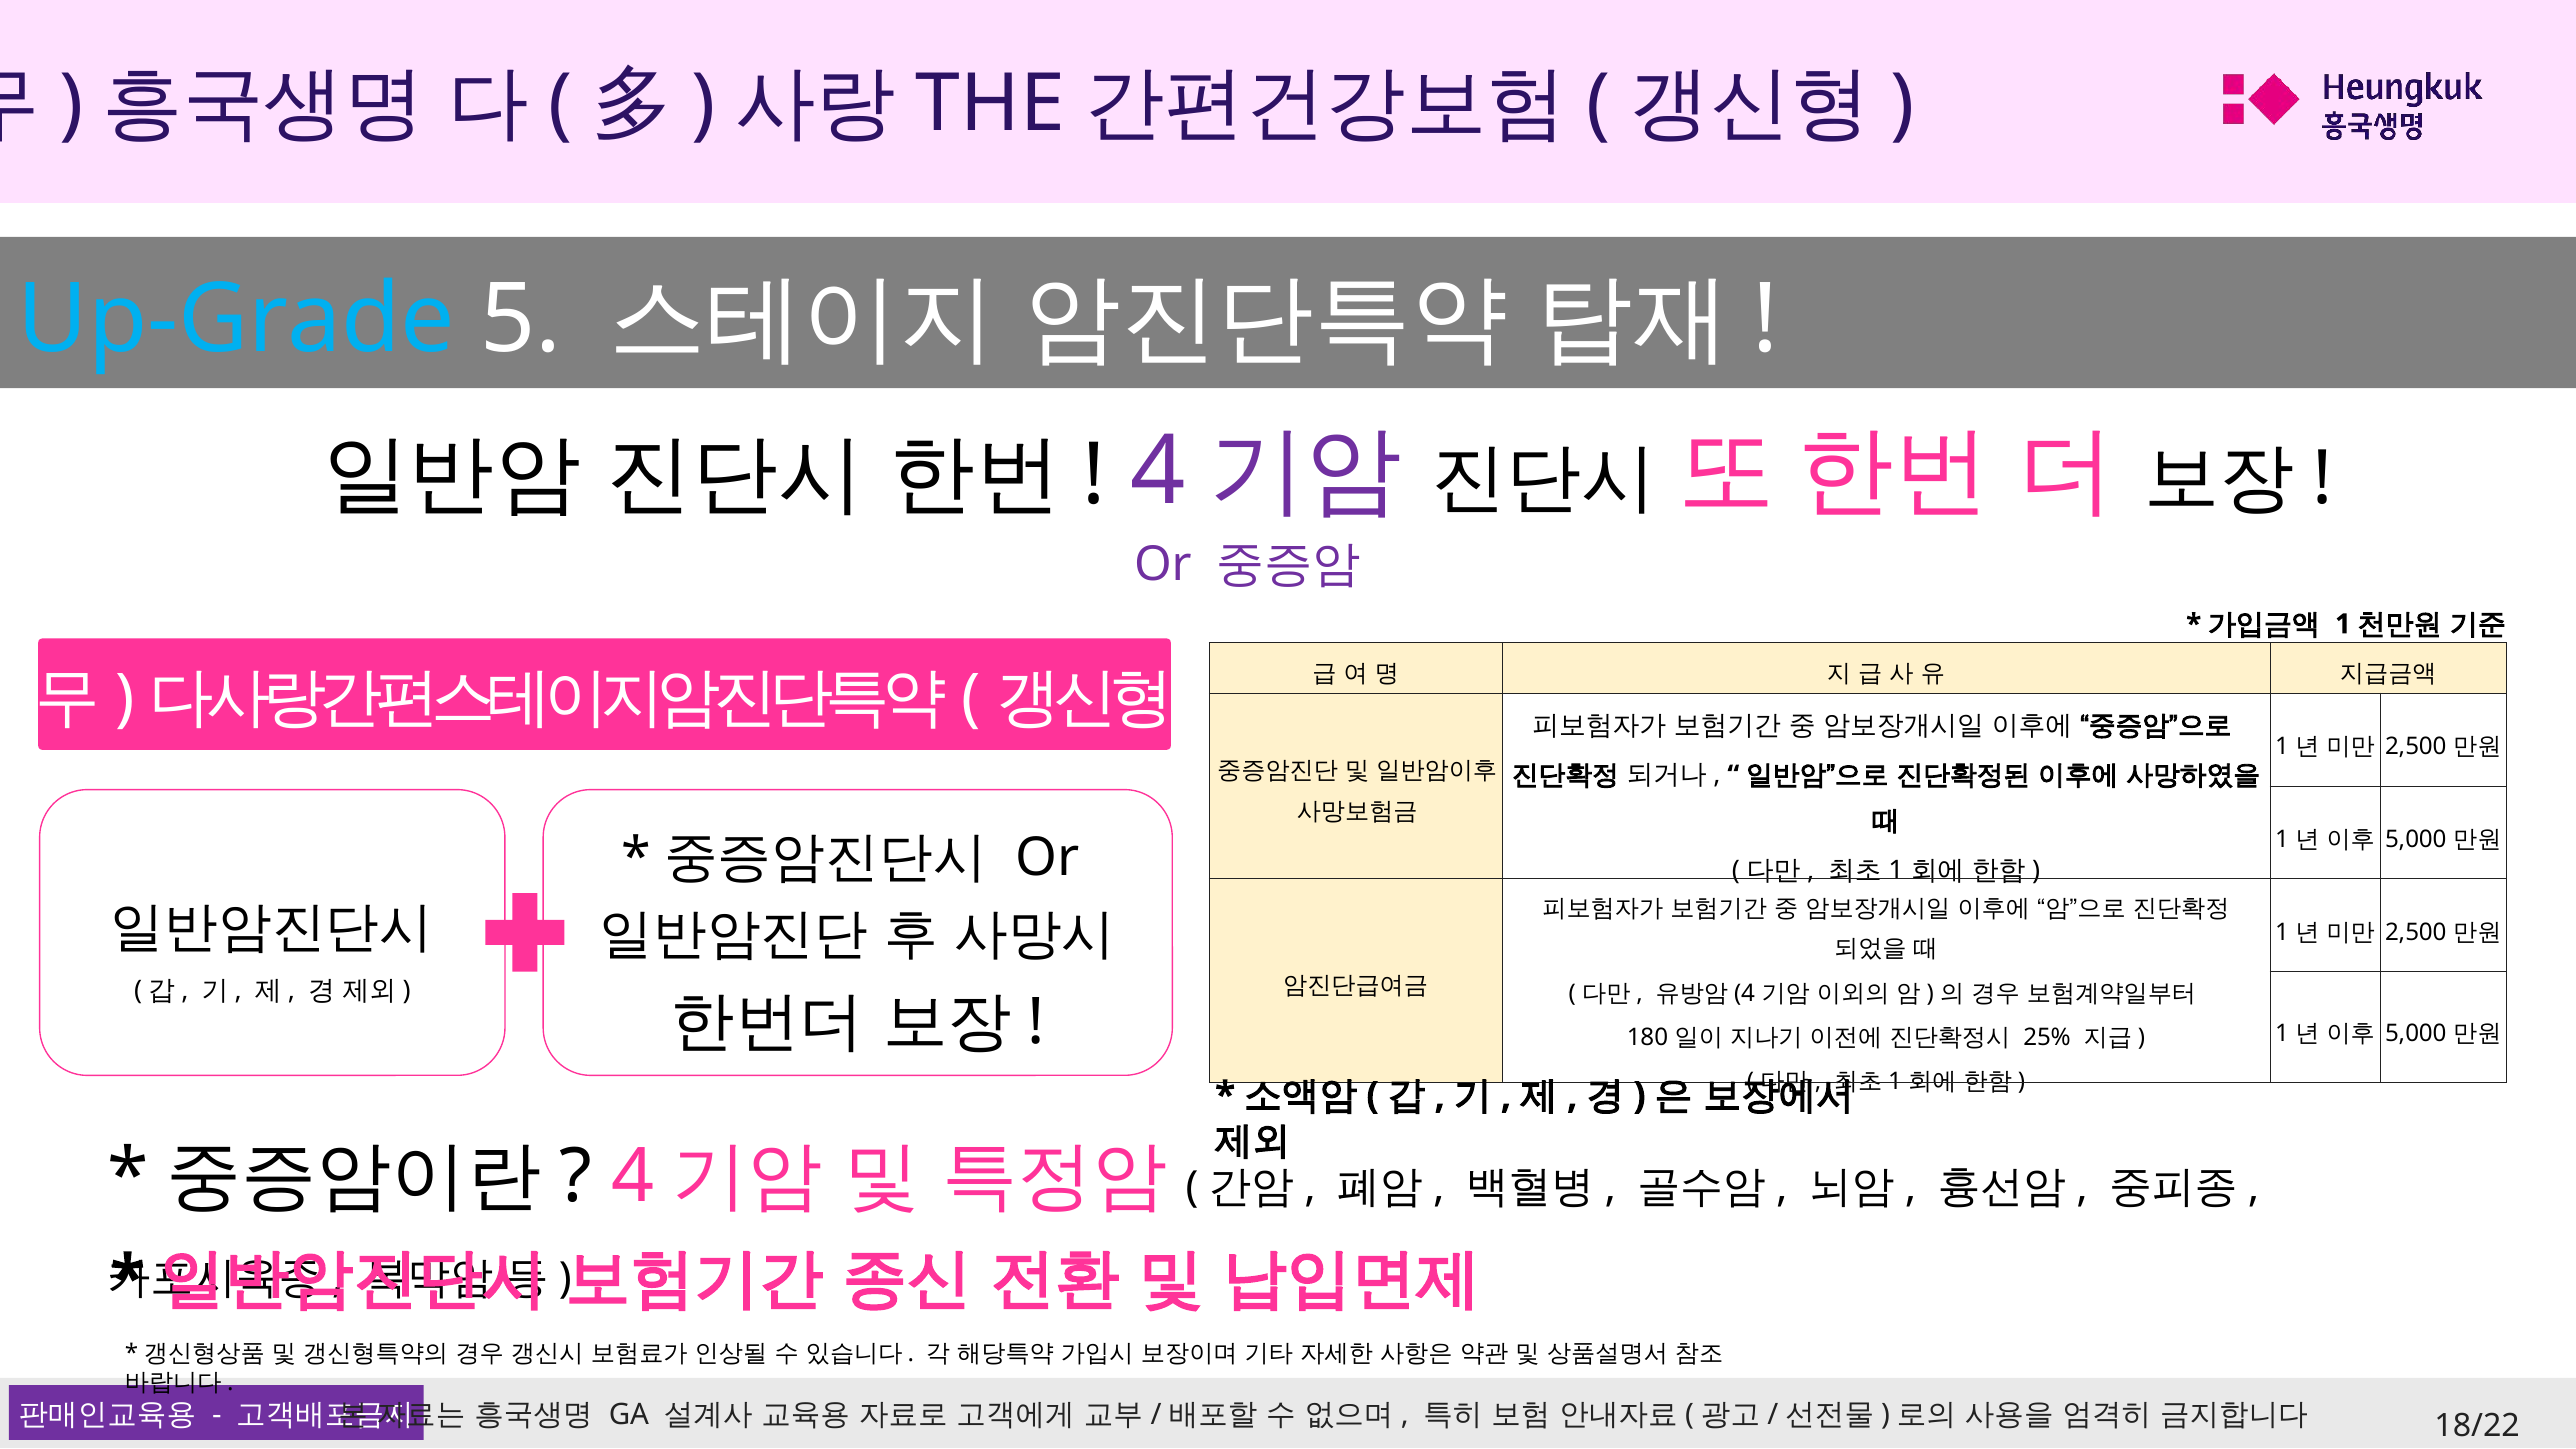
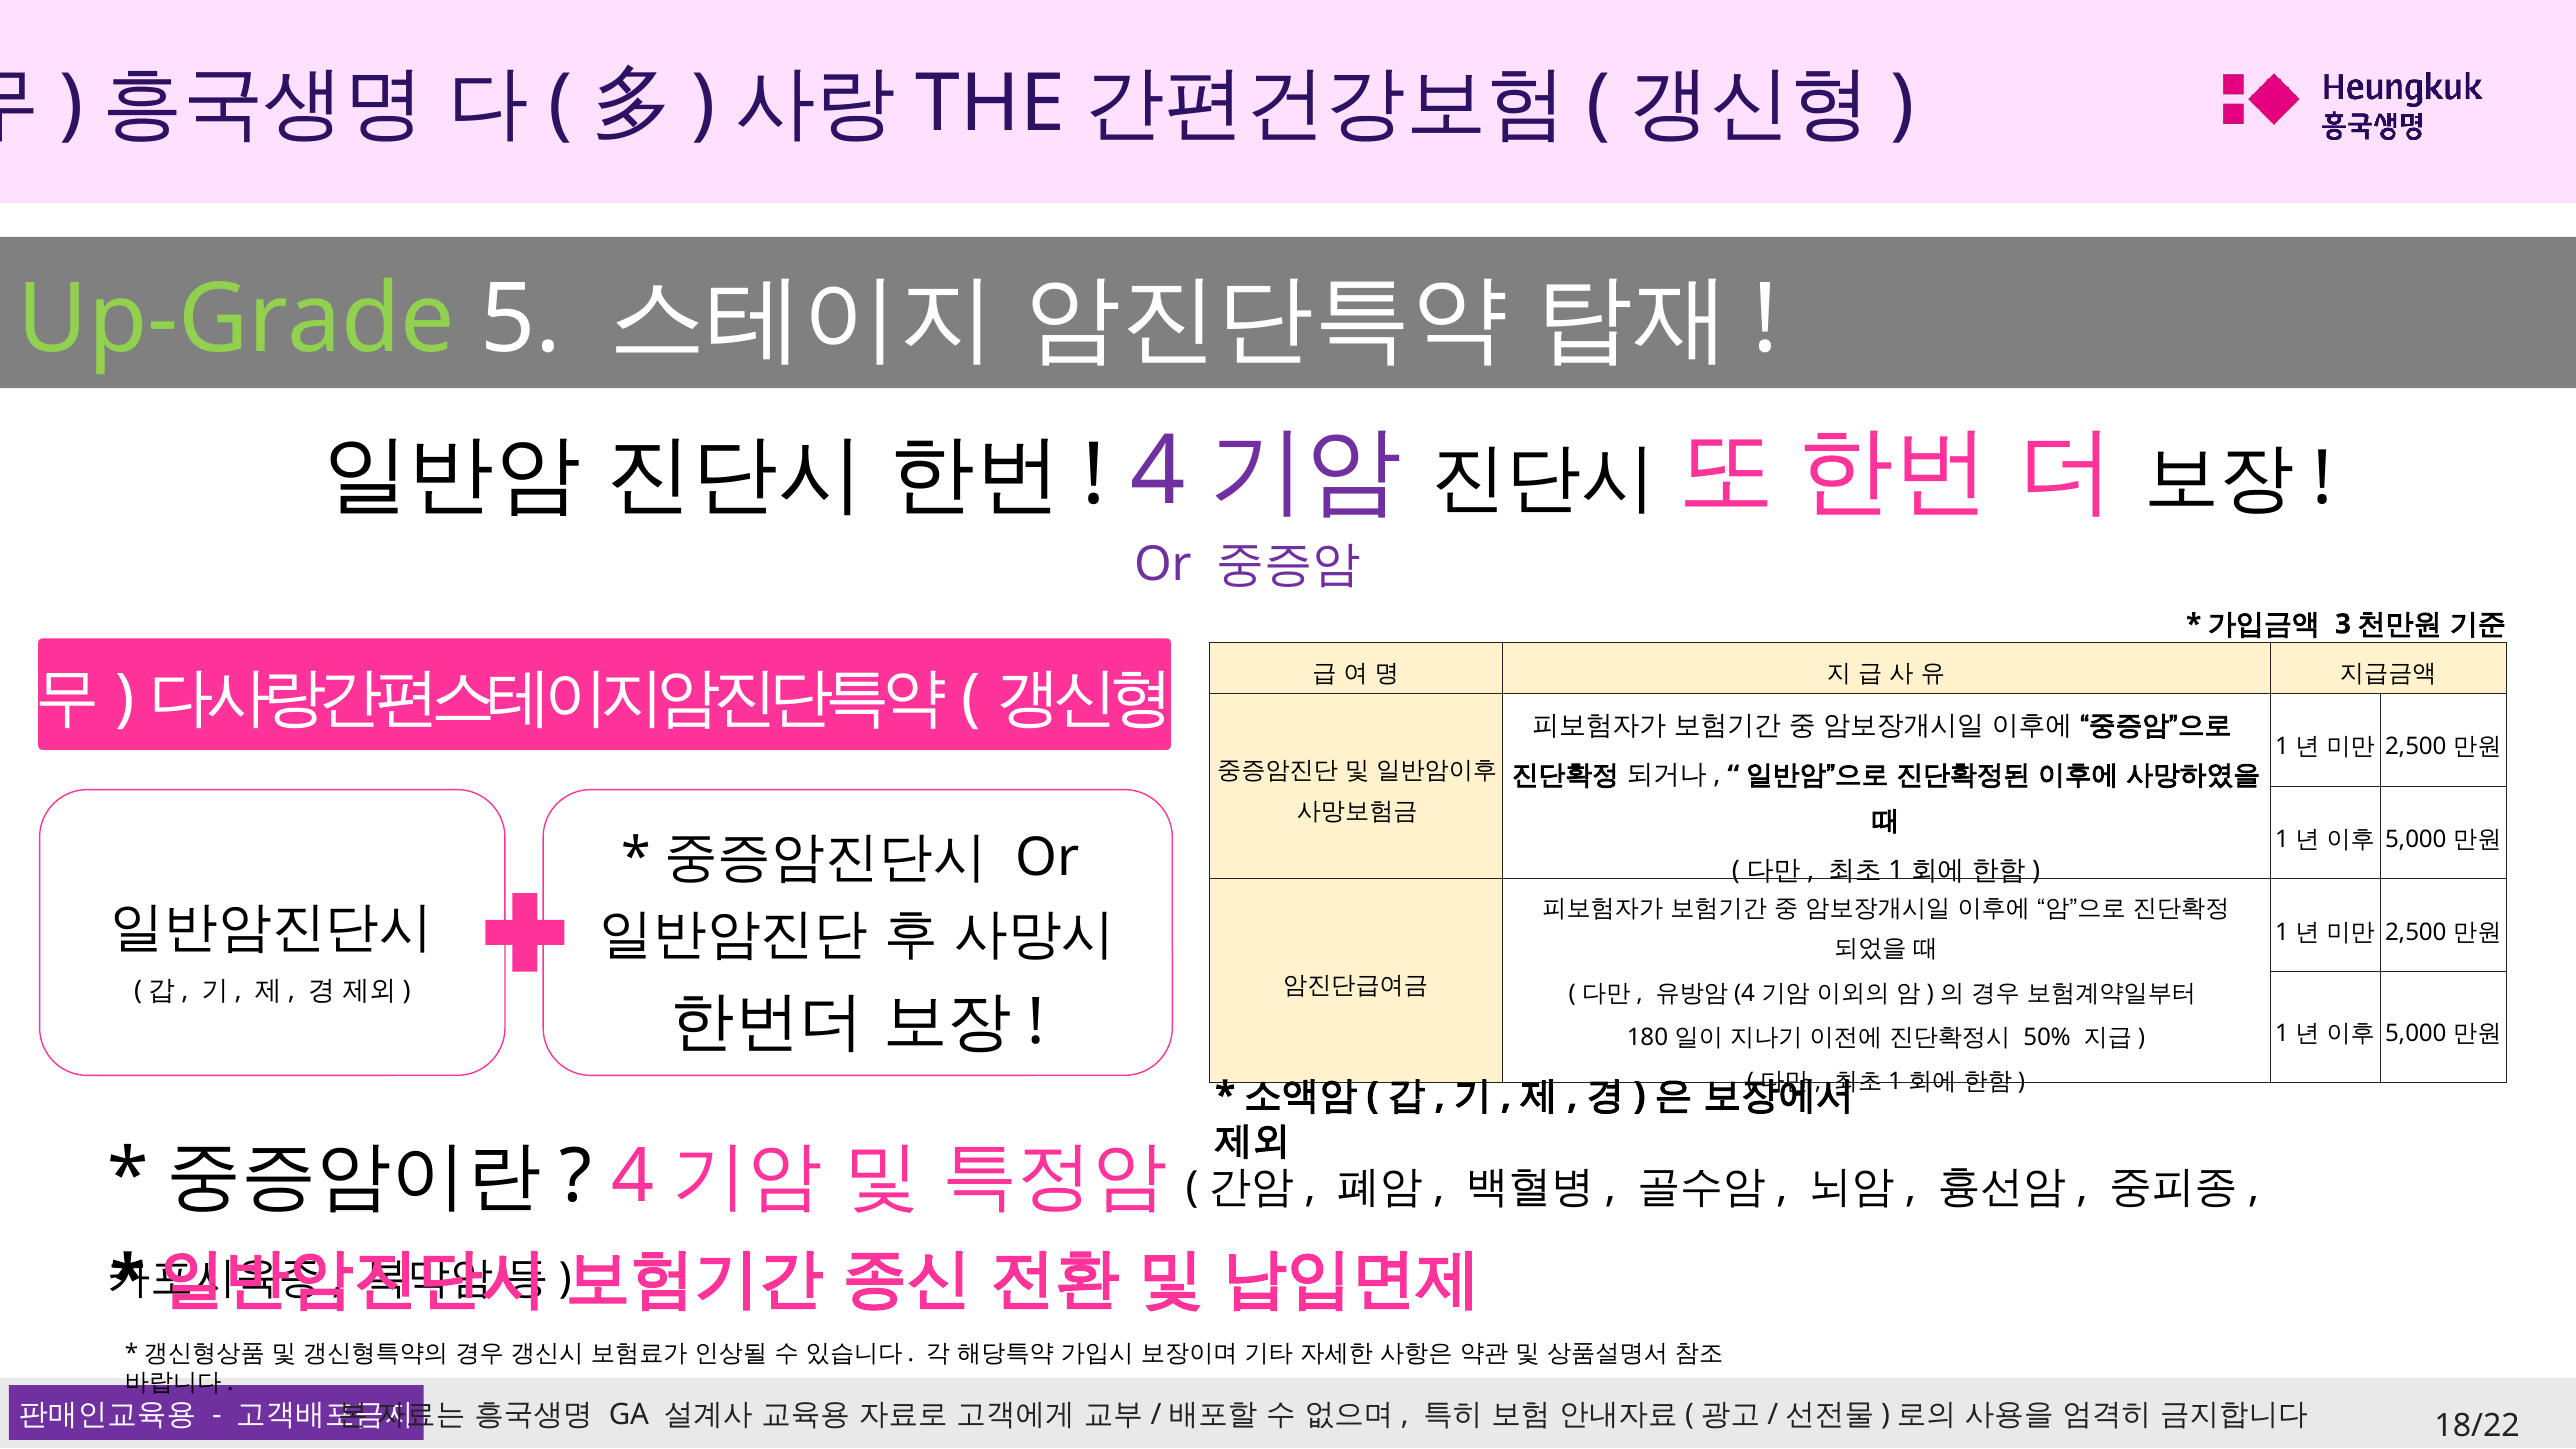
Up-Grade colour: light blue -> light green (237, 319)
1: 1 -> 3 (2343, 624)
25%: 25% -> 50% (2047, 1038)
